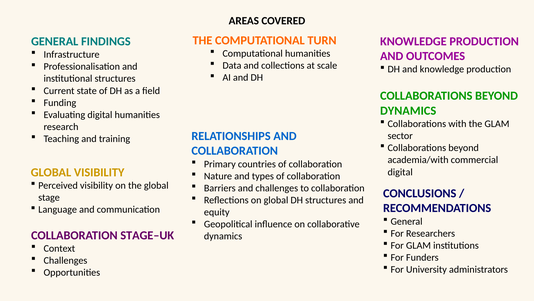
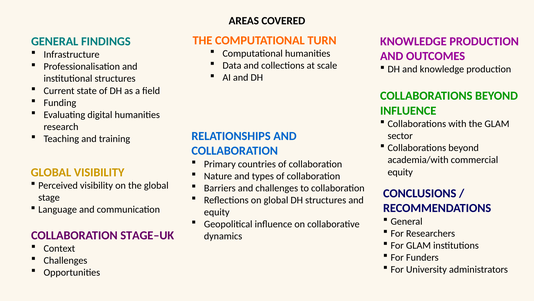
DYNAMICS: DYNAMICS -> INFLUENCE (408, 110)
digital: digital -> equity (400, 172)
